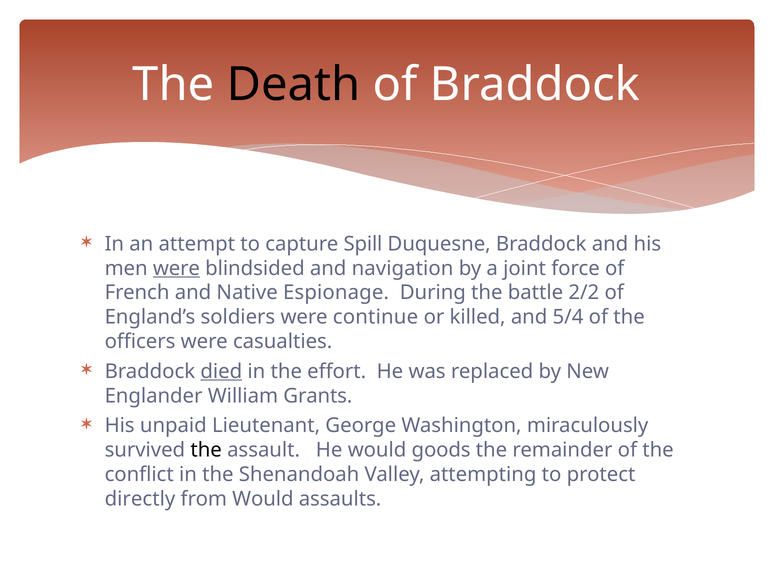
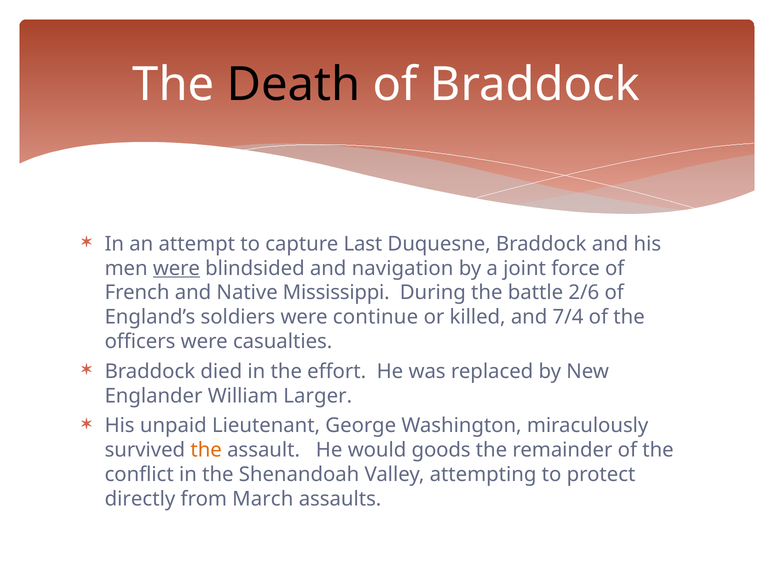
Spill: Spill -> Last (363, 244)
Espionage: Espionage -> Mississippi (336, 293)
2/2: 2/2 -> 2/6 (584, 293)
5/4: 5/4 -> 7/4 (568, 317)
died underline: present -> none (221, 371)
Grants: Grants -> Larger (318, 396)
the colour: black -> orange (206, 450)
from Would: Would -> March (263, 499)
